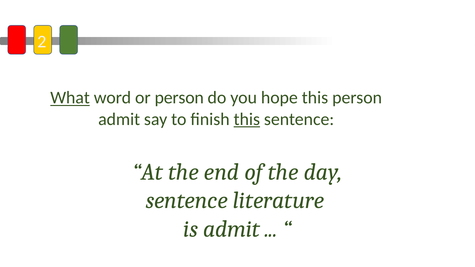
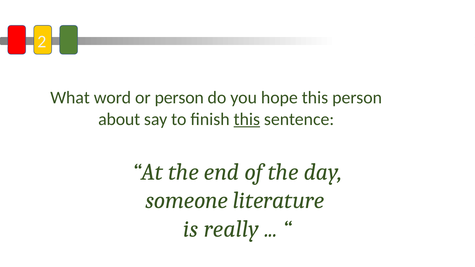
What underline: present -> none (70, 98)
admit: admit -> about (119, 119)
sentence: sentence -> someone (187, 201)
is admit: admit -> really (231, 229)
